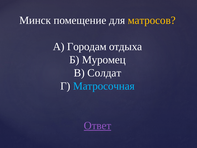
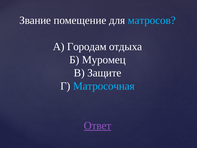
Минск: Минск -> Звание (35, 20)
матросов colour: yellow -> light blue (152, 20)
Солдат: Солдат -> Защите (104, 73)
